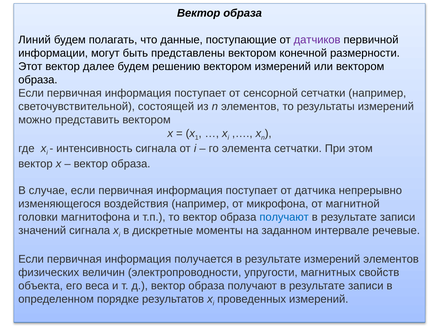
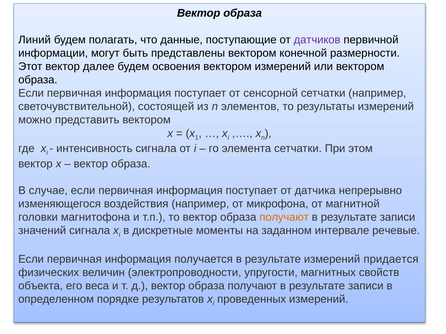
решению: решению -> освоения (176, 67)
получают colour: blue -> orange (284, 217)
измерений элементов: элементов -> придается (391, 259)
